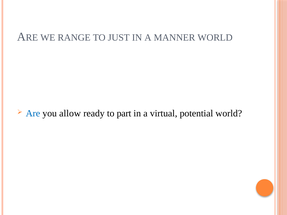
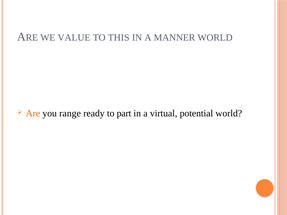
RANGE: RANGE -> VALUE (74, 38)
JUST: JUST -> THIS (119, 38)
Are colour: blue -> orange (33, 114)
allow: allow -> range (70, 114)
